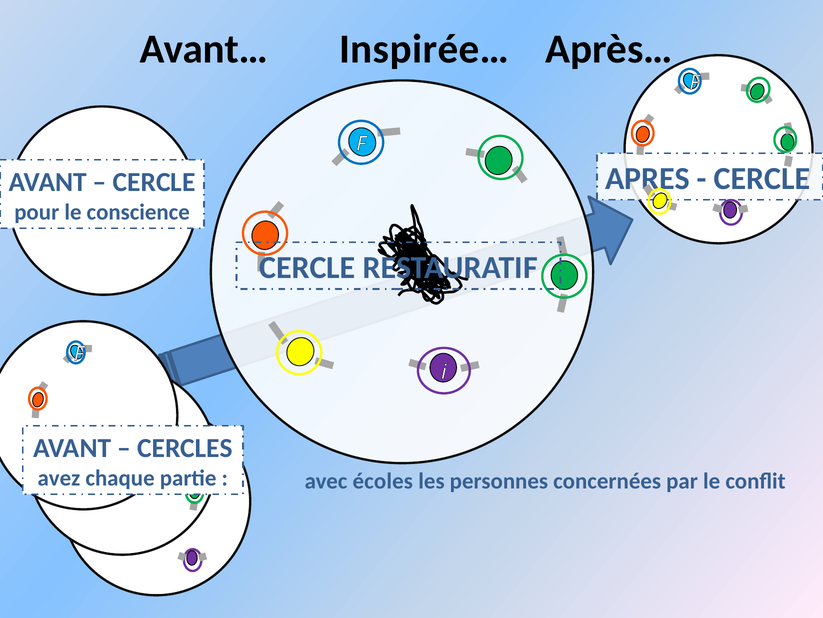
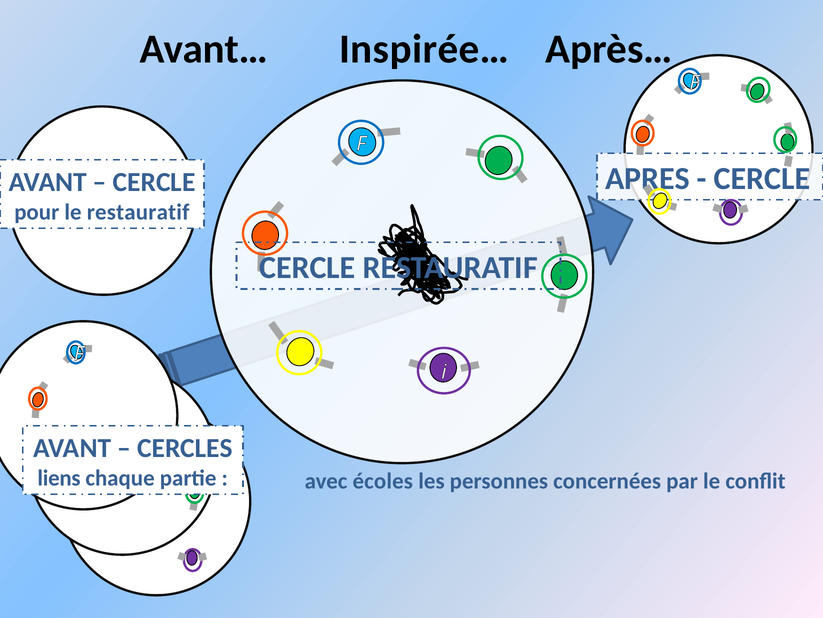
le conscience: conscience -> restauratif (138, 212)
avez: avez -> liens (59, 478)
